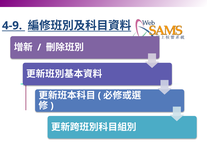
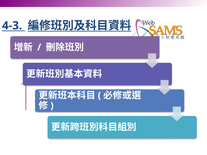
4-9: 4-9 -> 4-3 (12, 26)
